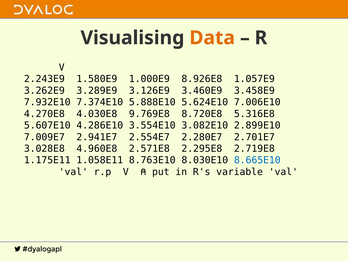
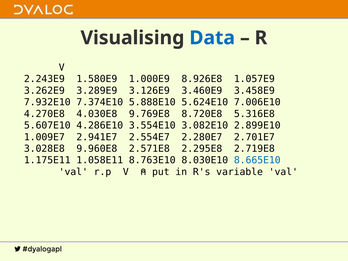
Data colour: orange -> blue (212, 38)
7.009E7: 7.009E7 -> 1.009E7 (44, 137)
4.960E8: 4.960E8 -> 9.960E8 (97, 149)
